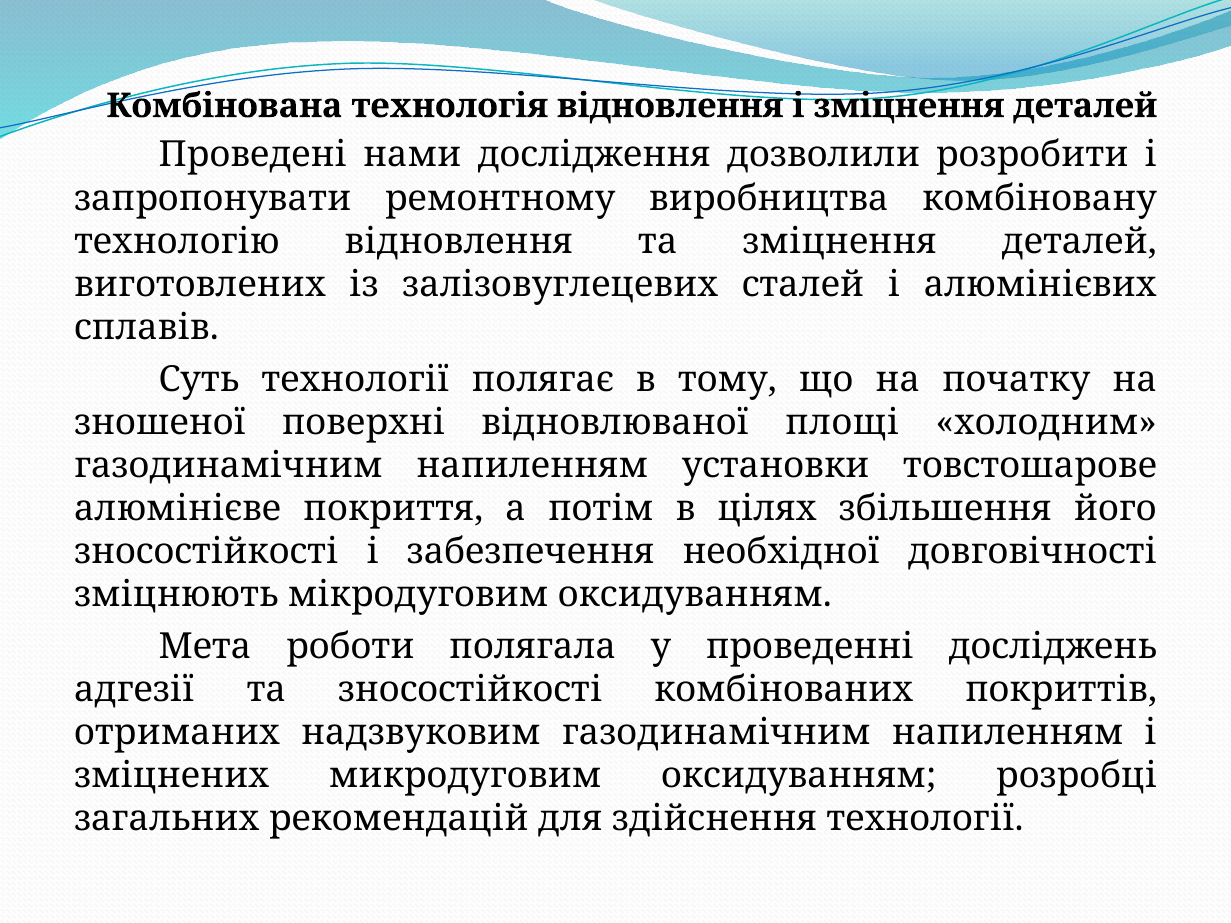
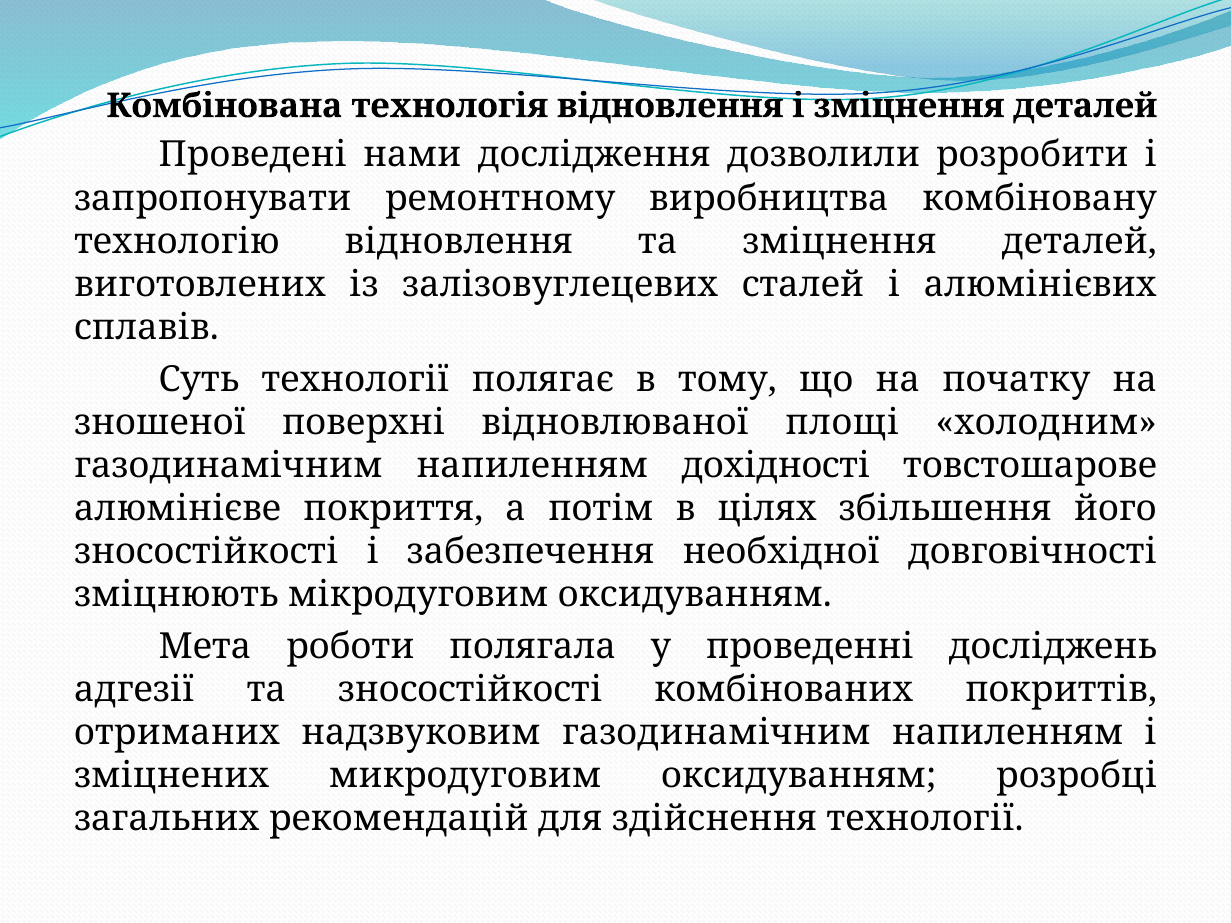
установки: установки -> дохідності (776, 466)
